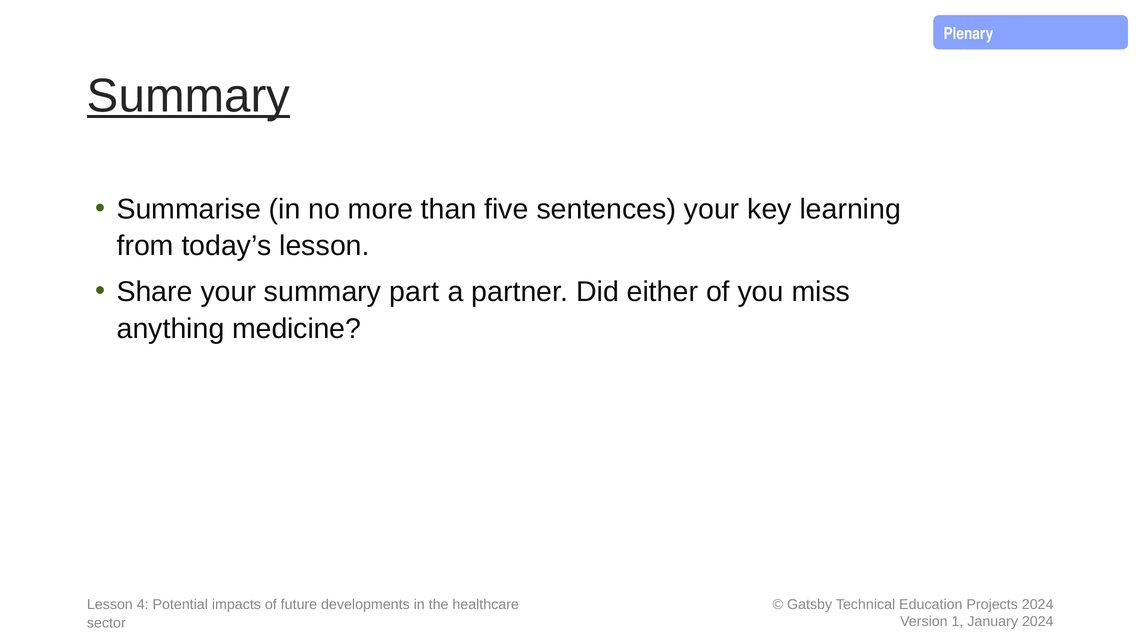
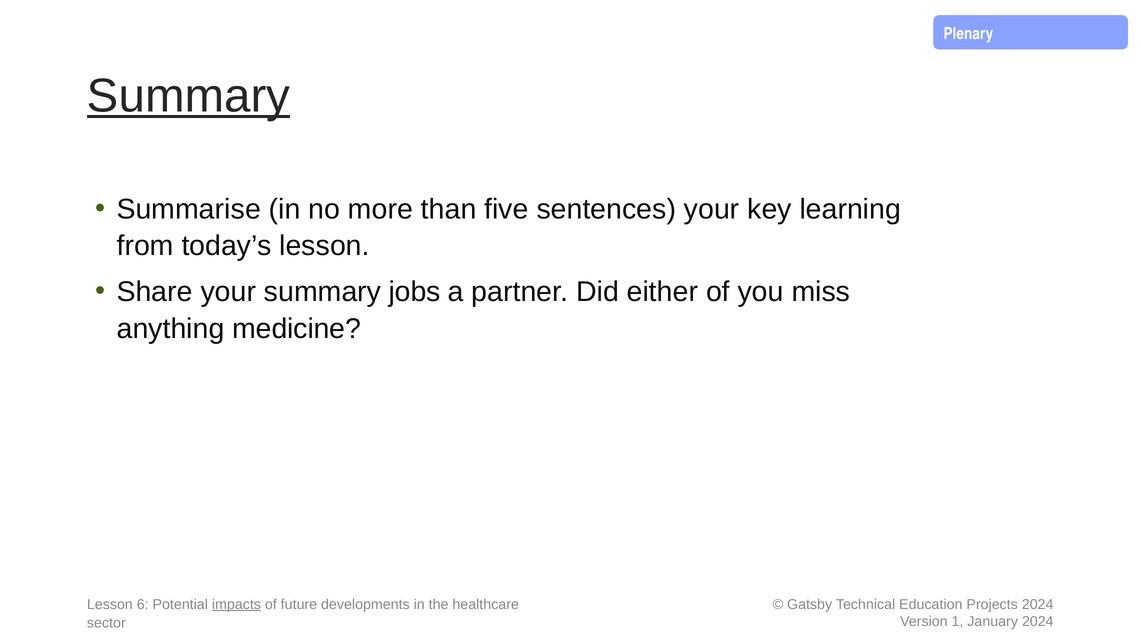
part: part -> jobs (415, 292)
4: 4 -> 6 (143, 604)
impacts underline: none -> present (236, 604)
